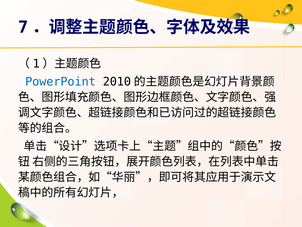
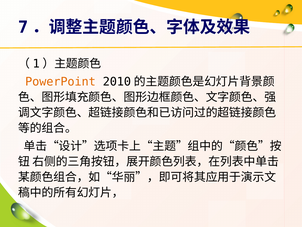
PowerPoint colour: blue -> orange (60, 81)
